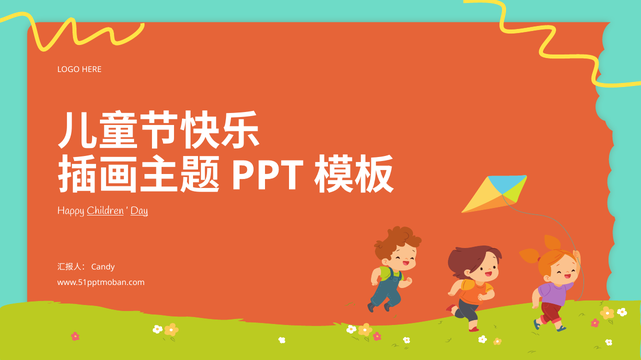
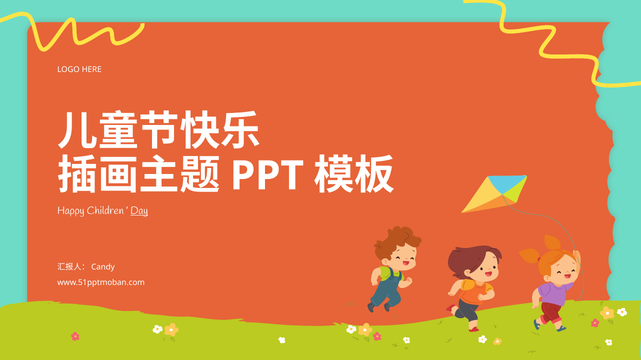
Children underline: present -> none (105, 211)
